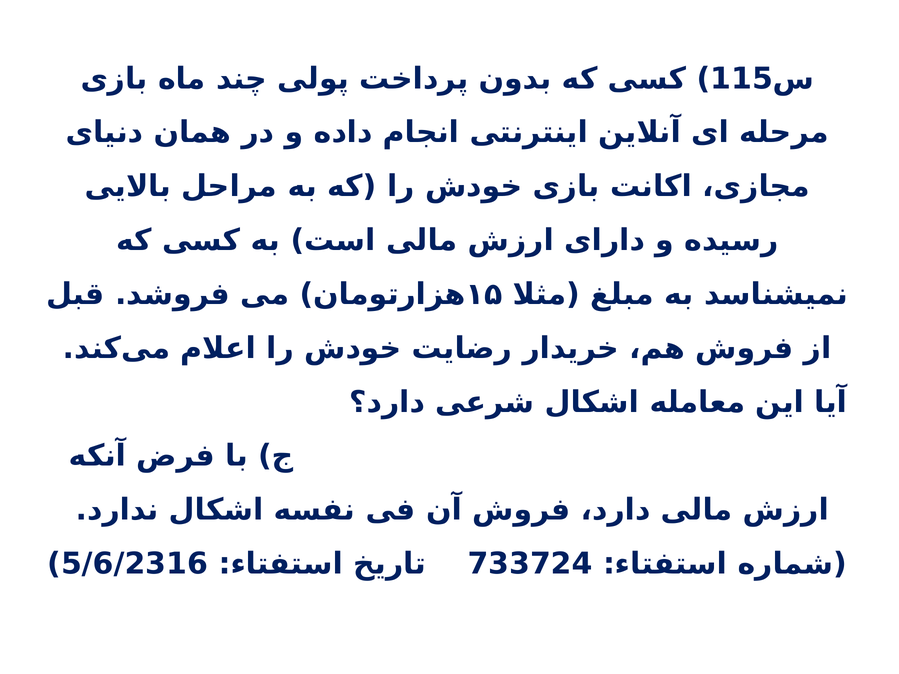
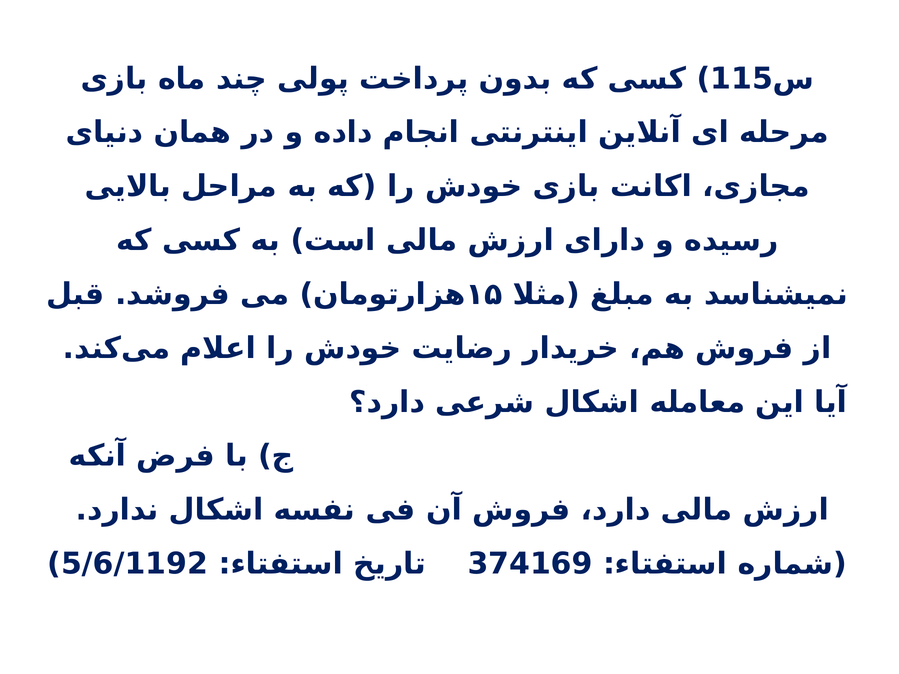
5/6/2316: 5/6/2316 -> 5/6/1192 (134, 564)
733724: 733724 -> 374169 (530, 564)
